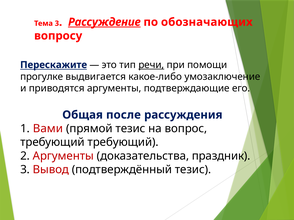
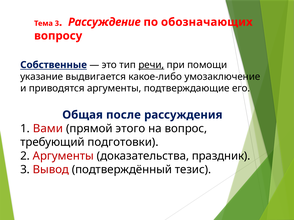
Рассуждение underline: present -> none (104, 22)
Перескажите: Перескажите -> Собственные (54, 65)
прогулке: прогулке -> указание (42, 77)
прямой тезис: тезис -> этого (130, 129)
требующий требующий: требующий -> подготовки (123, 143)
